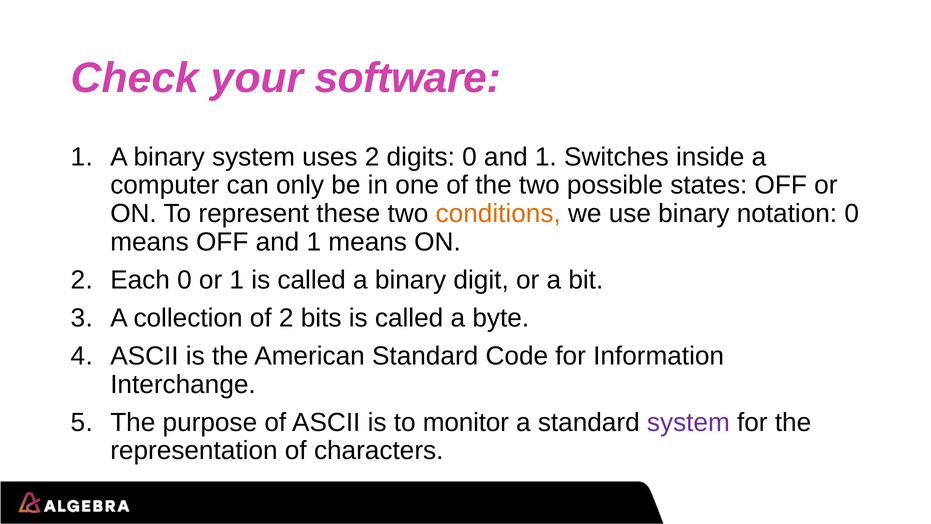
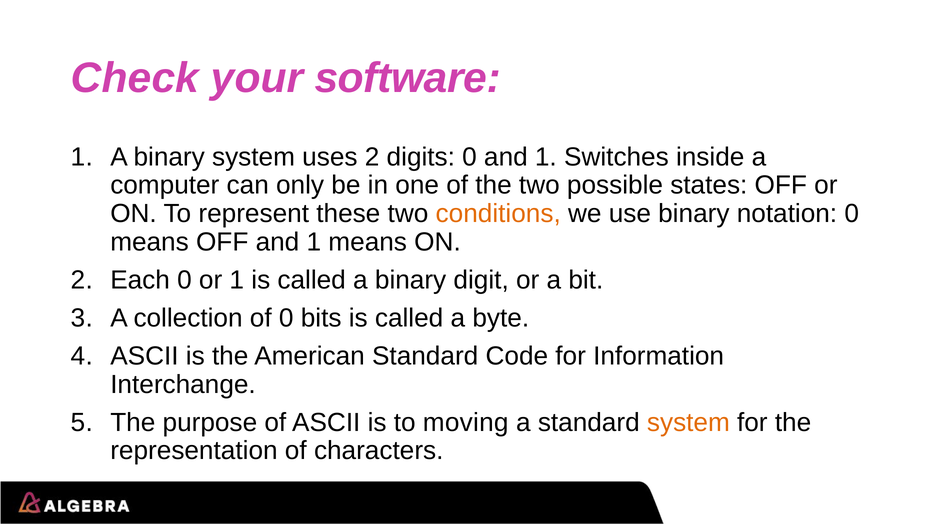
of 2: 2 -> 0 (286, 318)
monitor: monitor -> moving (466, 422)
system colour: purple -> orange (688, 422)
